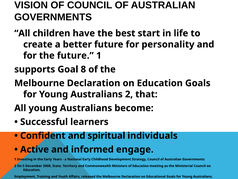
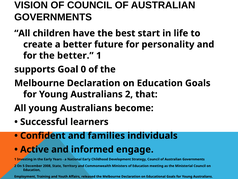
the future: future -> better (75, 55)
8: 8 -> 0 (83, 69)
spiritual: spiritual -> families (106, 135)
